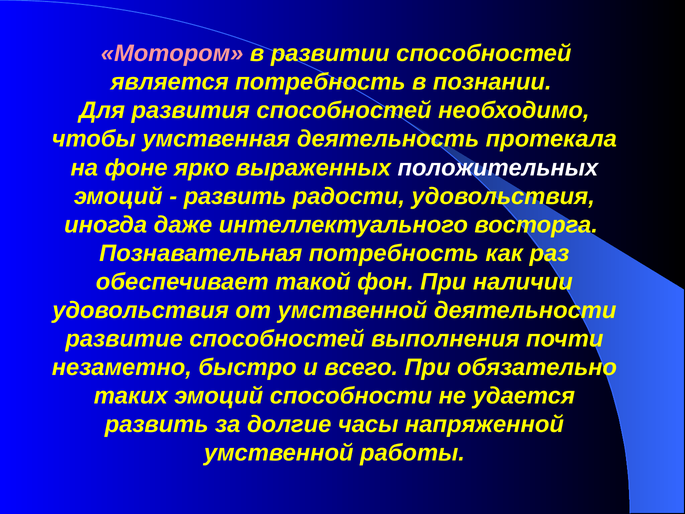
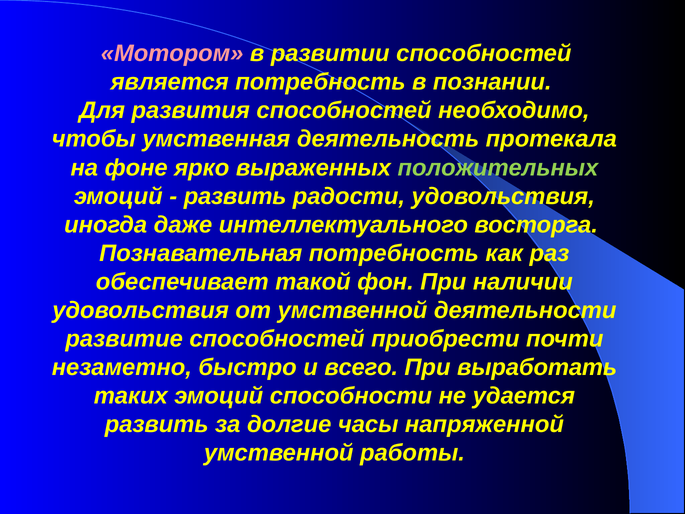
положительных colour: white -> light green (498, 168)
выполнения: выполнения -> приобрести (445, 339)
обязательно: обязательно -> выработать (537, 367)
